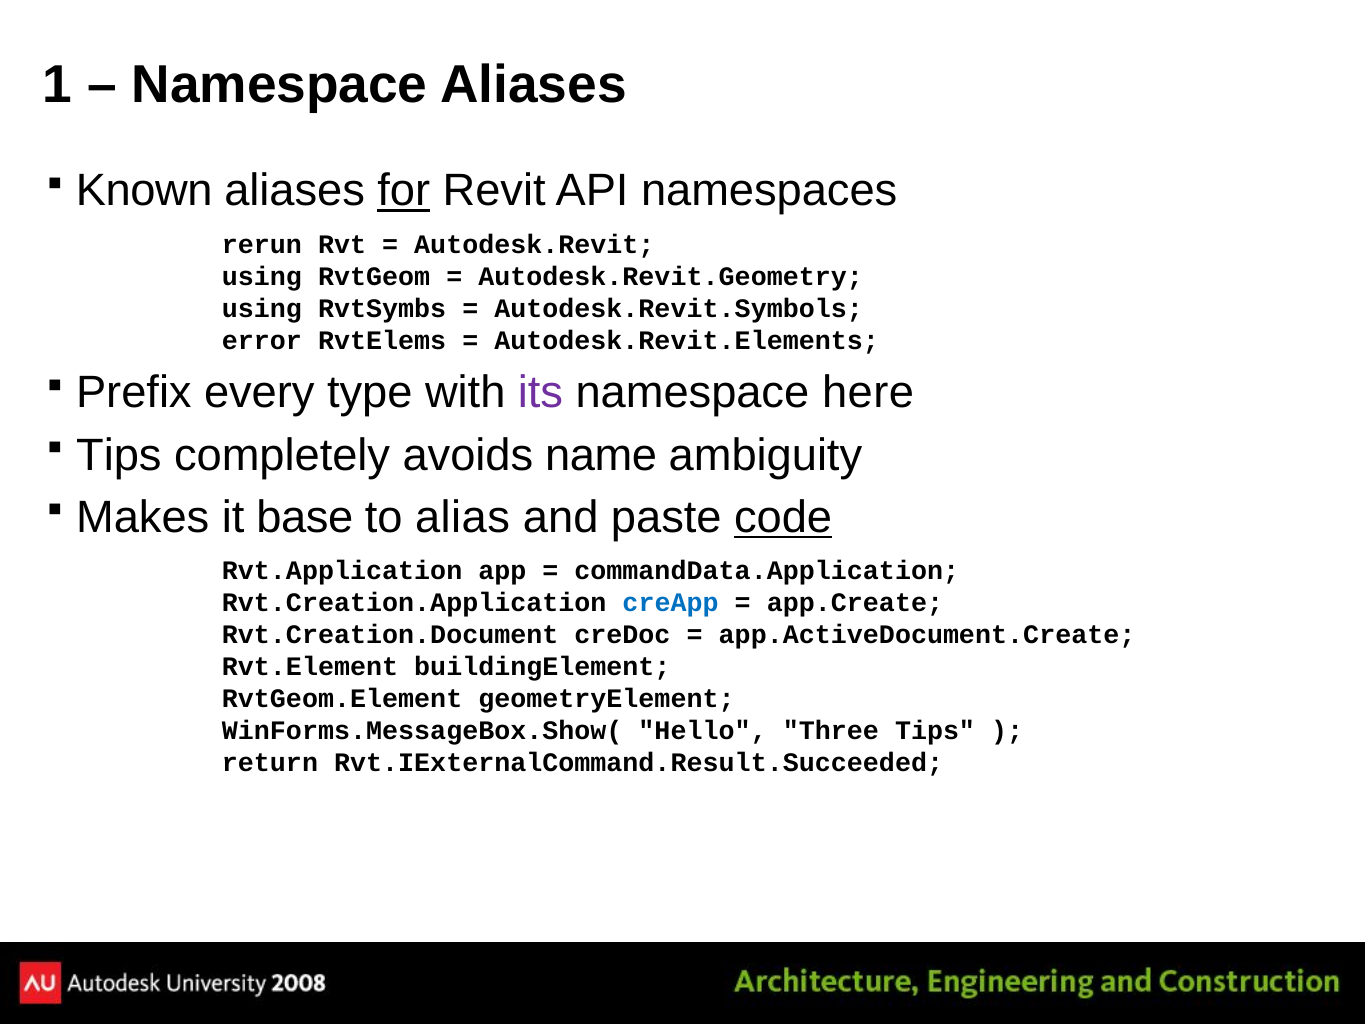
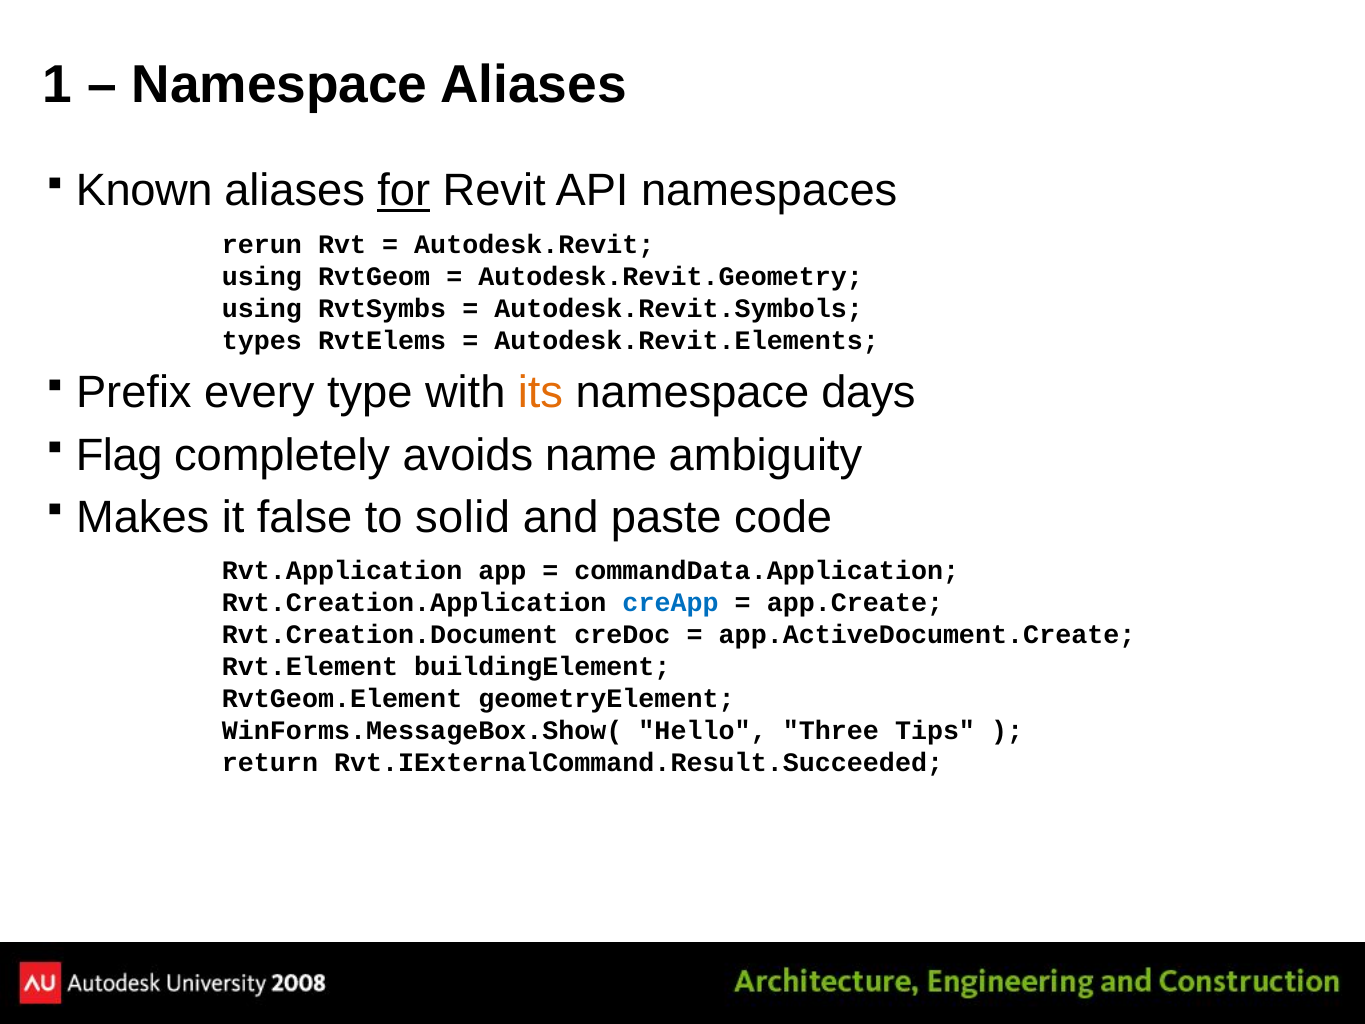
error: error -> types (262, 340)
its colour: purple -> orange (541, 393)
here: here -> days (868, 393)
Tips: Tips -> Flag (119, 455)
base: base -> false (305, 517)
alias: alias -> solid (463, 517)
code underline: present -> none (783, 517)
